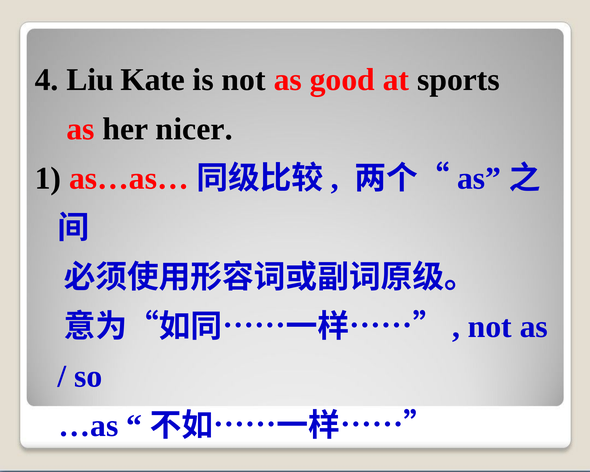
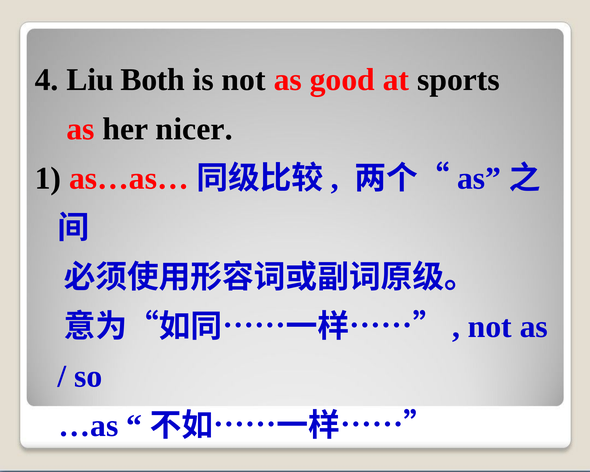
Kate: Kate -> Both (153, 80)
